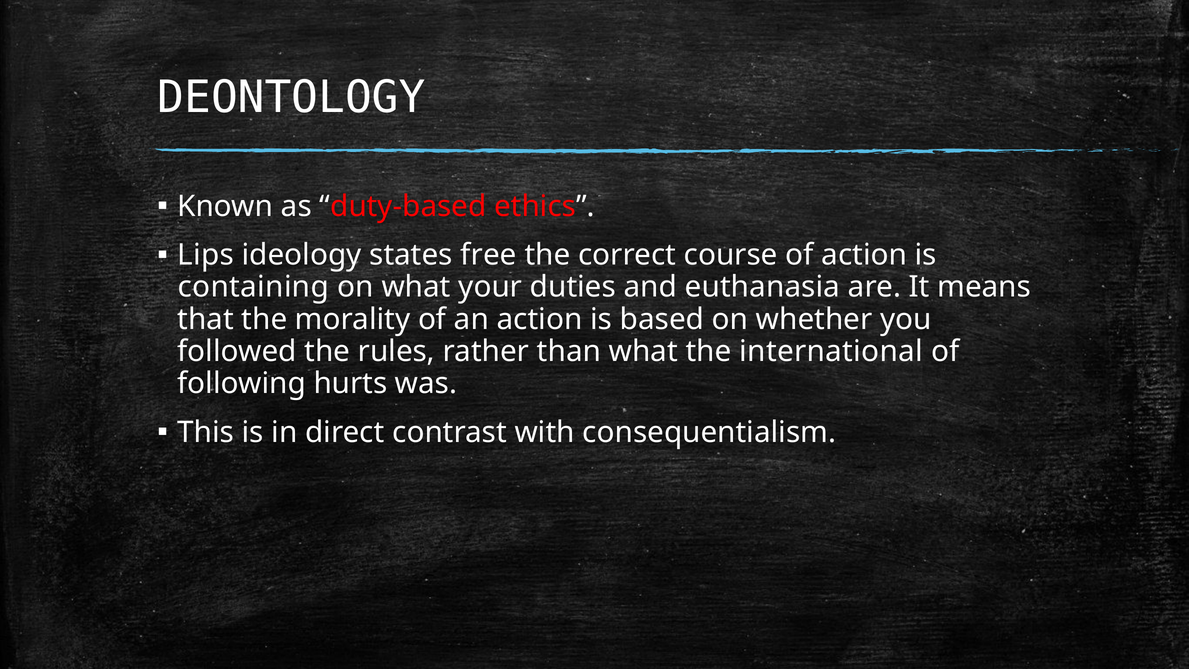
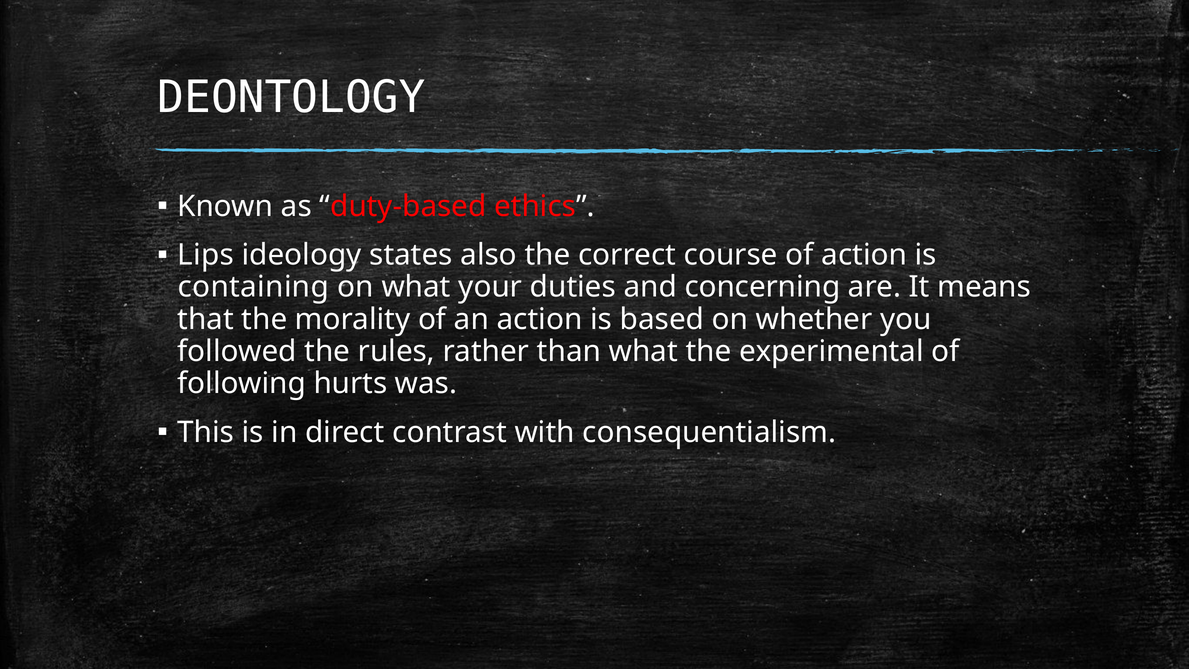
free: free -> also (489, 255)
euthanasia: euthanasia -> concerning (763, 287)
international: international -> experimental (831, 351)
